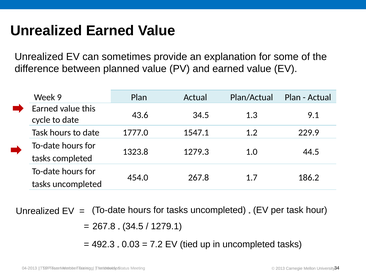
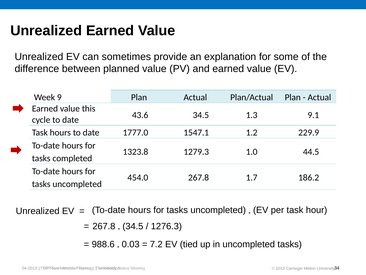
1279.1: 1279.1 -> 1276.3 (166, 226)
492.3: 492.3 -> 988.6 (103, 244)
